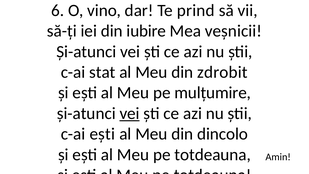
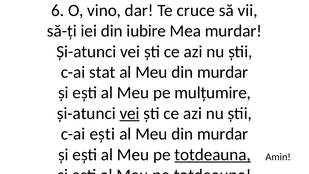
prind: prind -> cruce (196, 10)
Mea veșnicii: veșnicii -> murdar (233, 31)
zdrobit: zdrobit -> murdar (223, 72)
dincolo: dincolo -> murdar (223, 134)
totdeauna underline: none -> present (213, 155)
